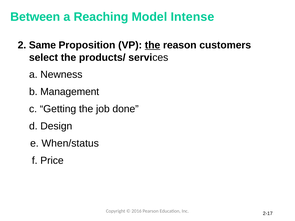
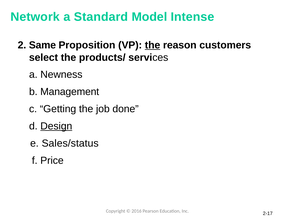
Between: Between -> Network (35, 17)
Reaching: Reaching -> Standard (101, 17)
Design underline: none -> present (56, 126)
When/status: When/status -> Sales/status (70, 143)
